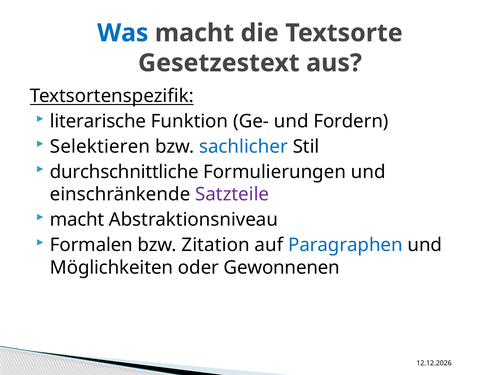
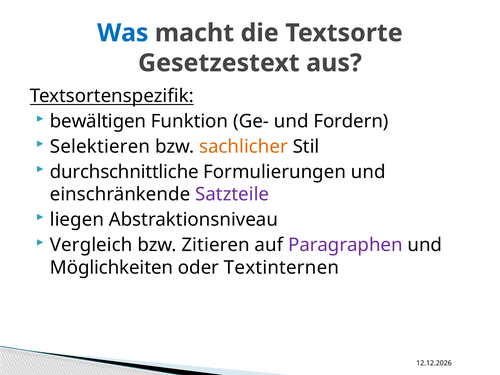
literarische: literarische -> bewältigen (98, 121)
sachlicher colour: blue -> orange (243, 147)
macht: macht -> liegen (77, 220)
Formalen: Formalen -> Vergleich (91, 245)
Zitation: Zitation -> Zitieren (216, 245)
Paragraphen colour: blue -> purple (345, 245)
Gewonnenen: Gewonnenen -> Textinternen (282, 268)
